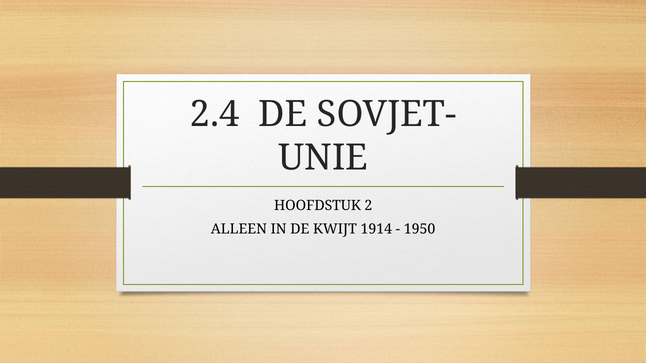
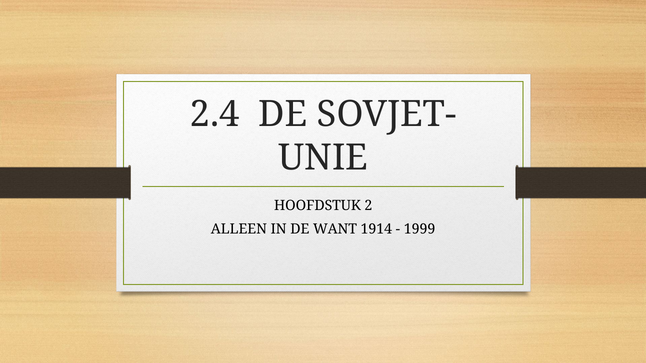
KWIJT: KWIJT -> WANT (335, 230)
1950: 1950 -> 1999 (420, 230)
